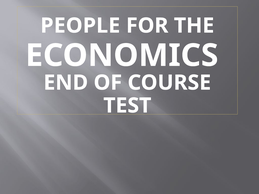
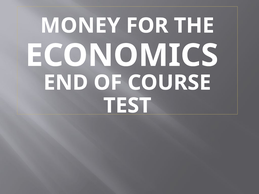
PEOPLE: PEOPLE -> MONEY (80, 26)
